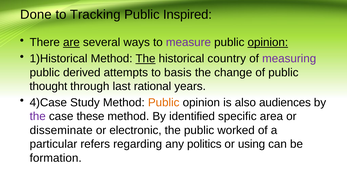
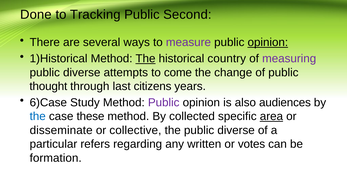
Inspired: Inspired -> Second (187, 15)
are underline: present -> none (71, 42)
derived: derived -> diverse (82, 73)
basis: basis -> come (178, 73)
rational: rational -> citizens (153, 86)
4)Case: 4)Case -> 6)Case (48, 103)
Public colour: orange -> purple (164, 103)
the colour: purple -> blue (38, 117)
identified: identified -> collected (192, 117)
area underline: none -> present (271, 117)
electronic: electronic -> collective (135, 130)
the public worked: worked -> diverse (236, 130)
politics: politics -> written (204, 144)
using: using -> votes (252, 144)
